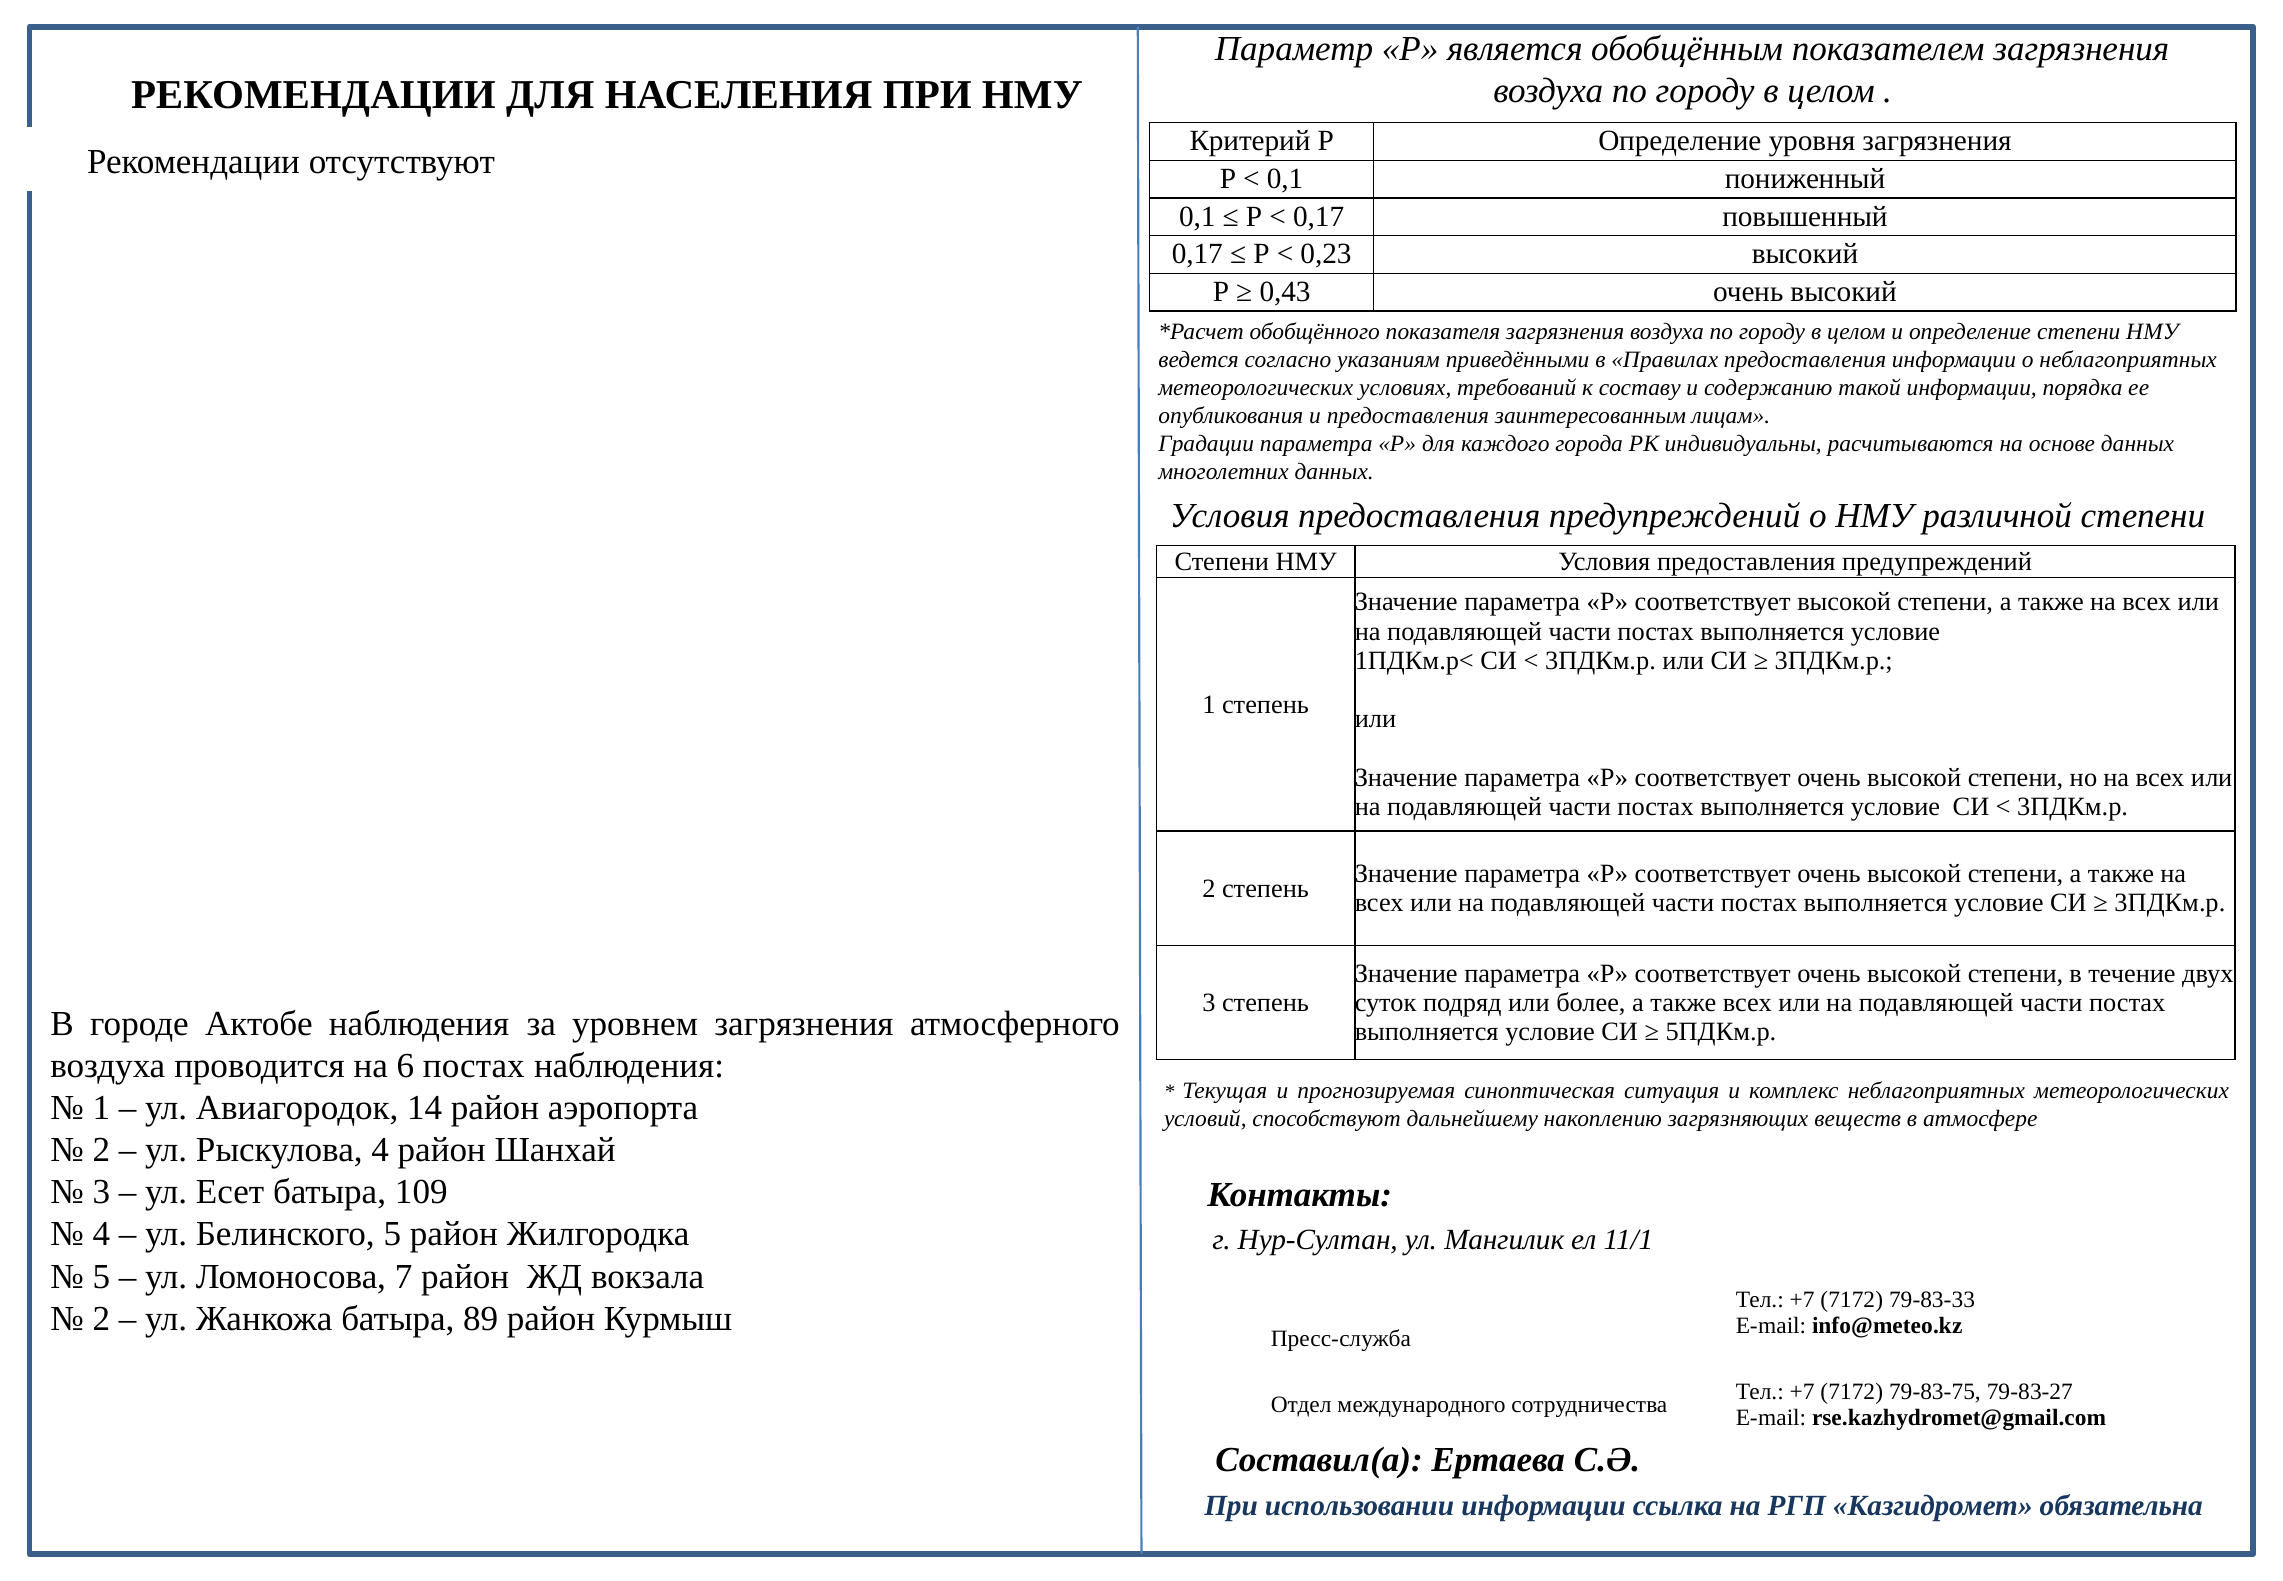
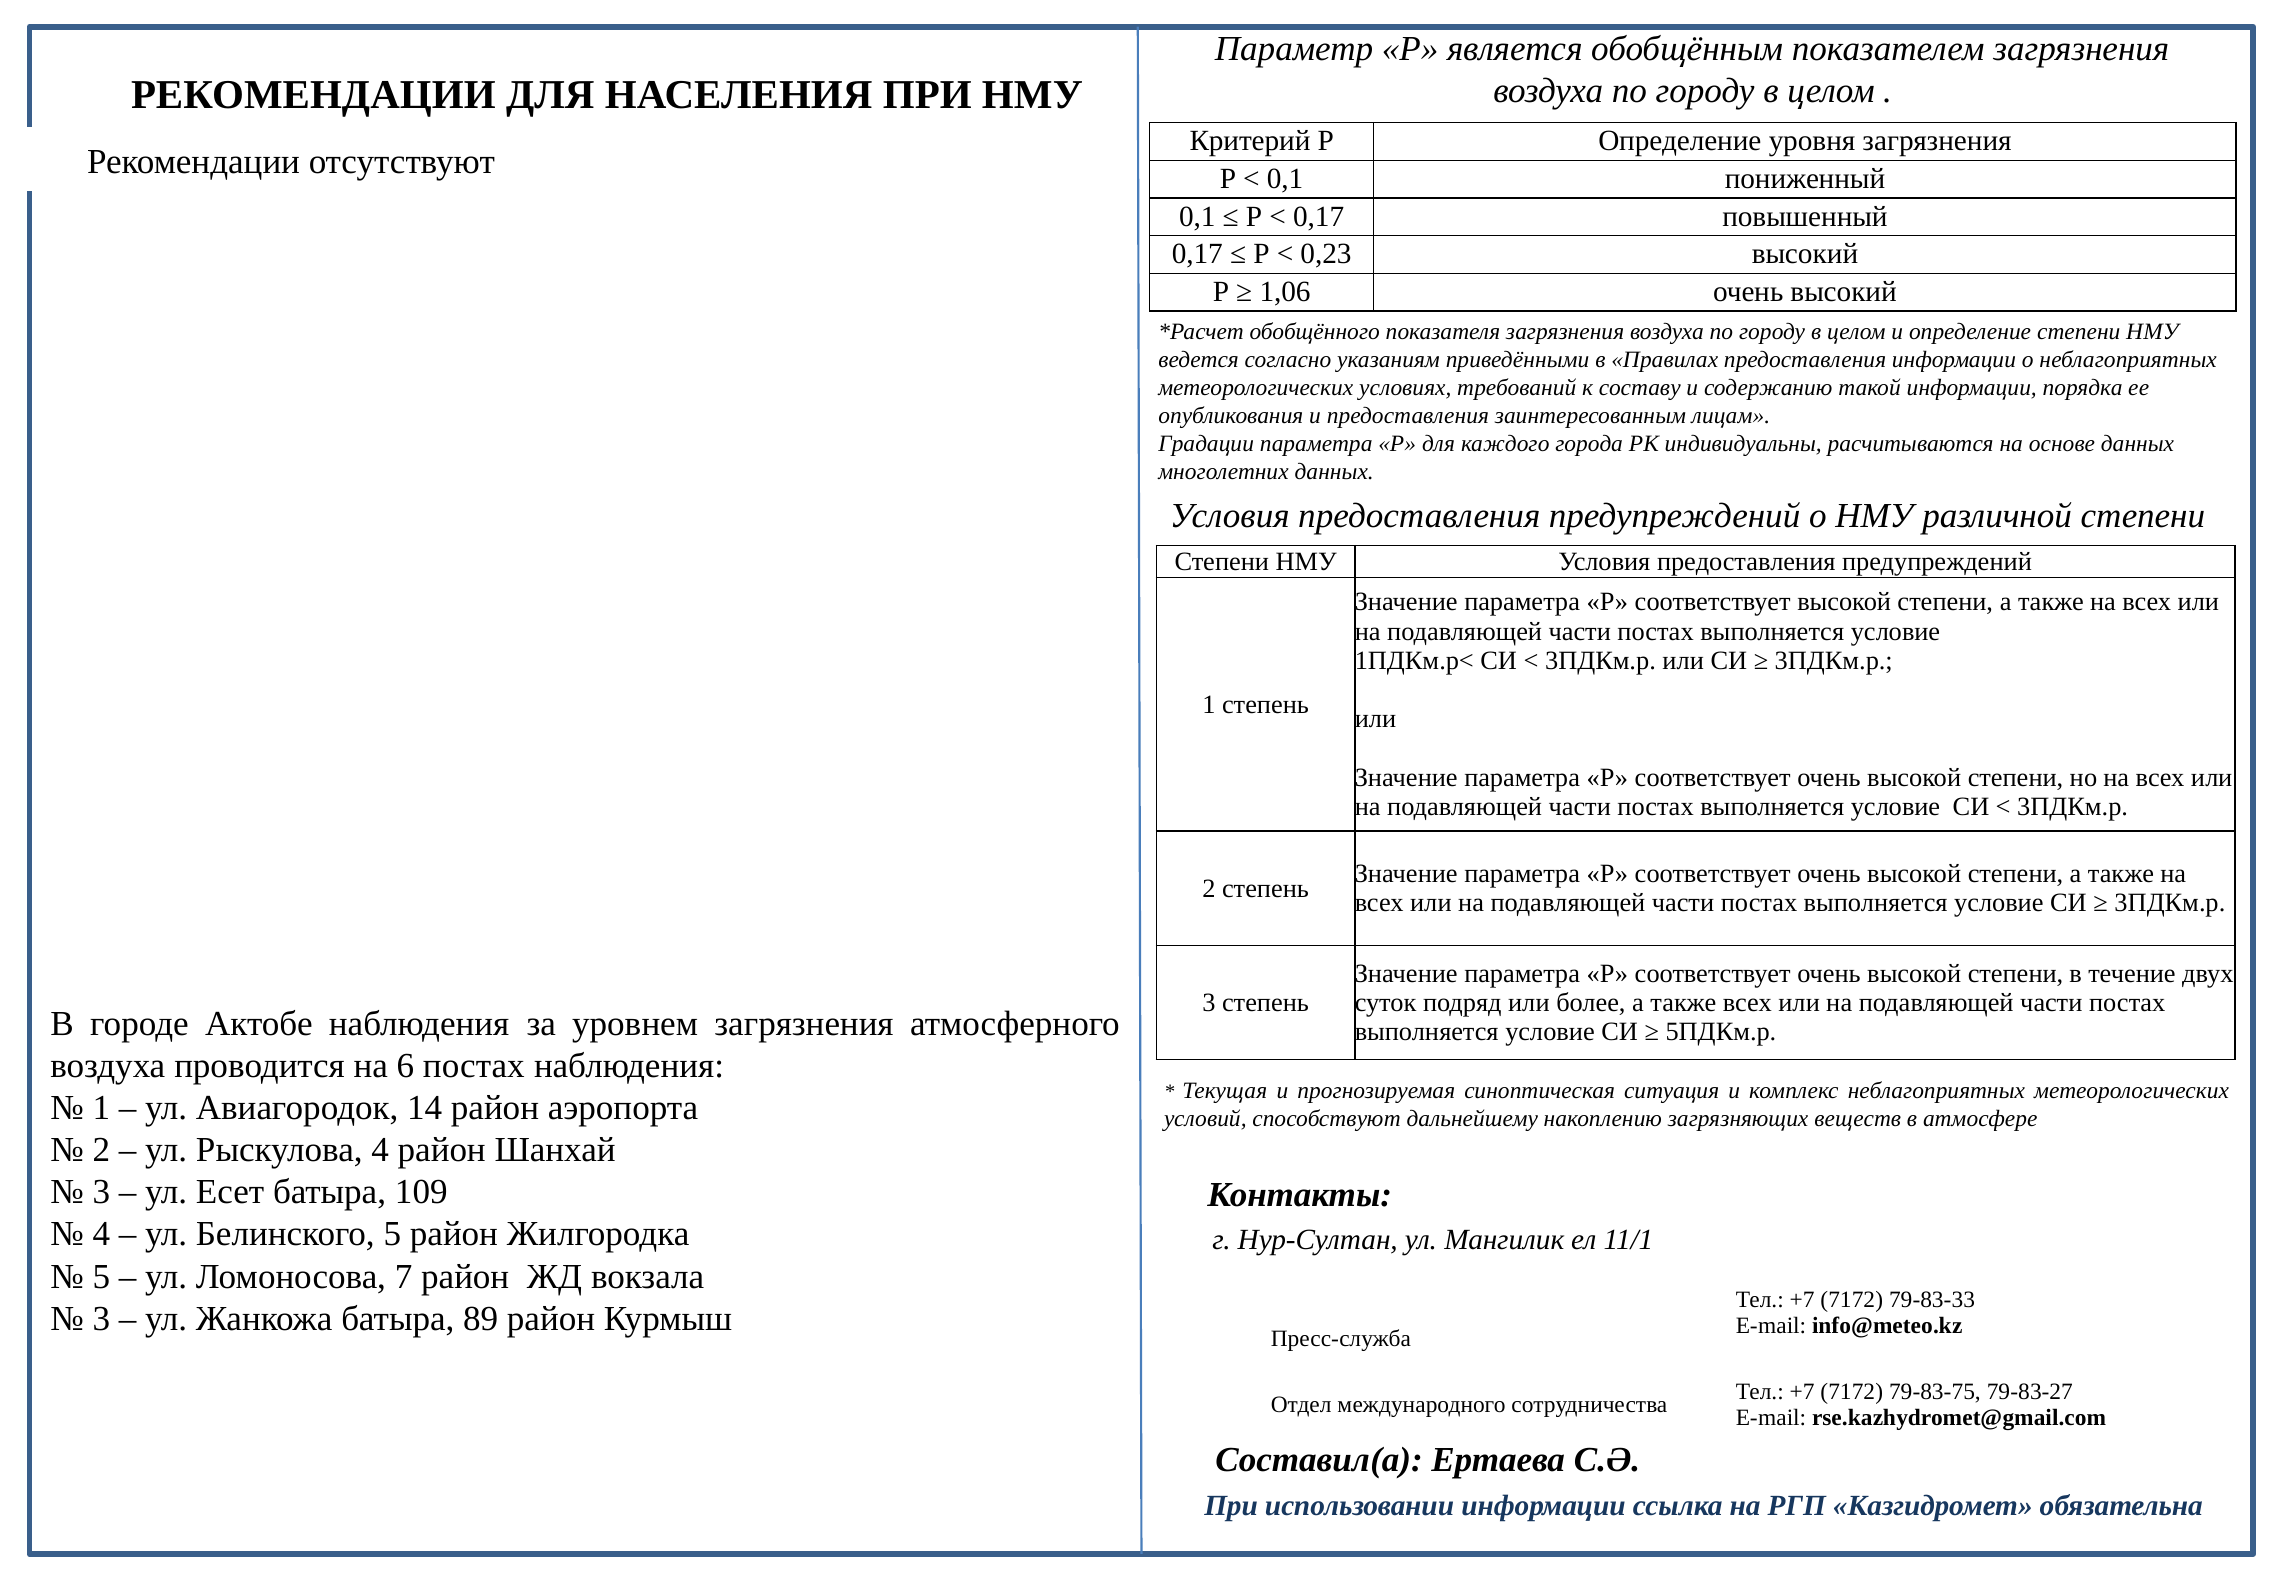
0,43: 0,43 -> 1,06 (1285, 292)
2: 2 -> 3 (101, 1318)
